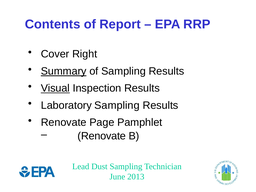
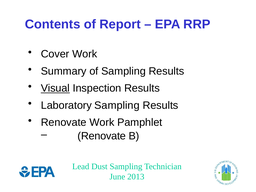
Cover Right: Right -> Work (85, 54)
Summary underline: present -> none (64, 71)
Renovate Page: Page -> Work (102, 122)
